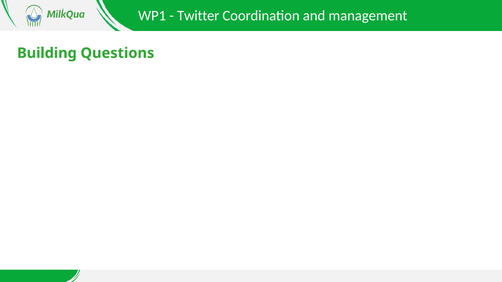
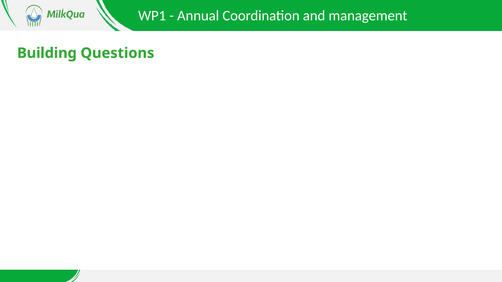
Twitter: Twitter -> Annual (198, 16)
